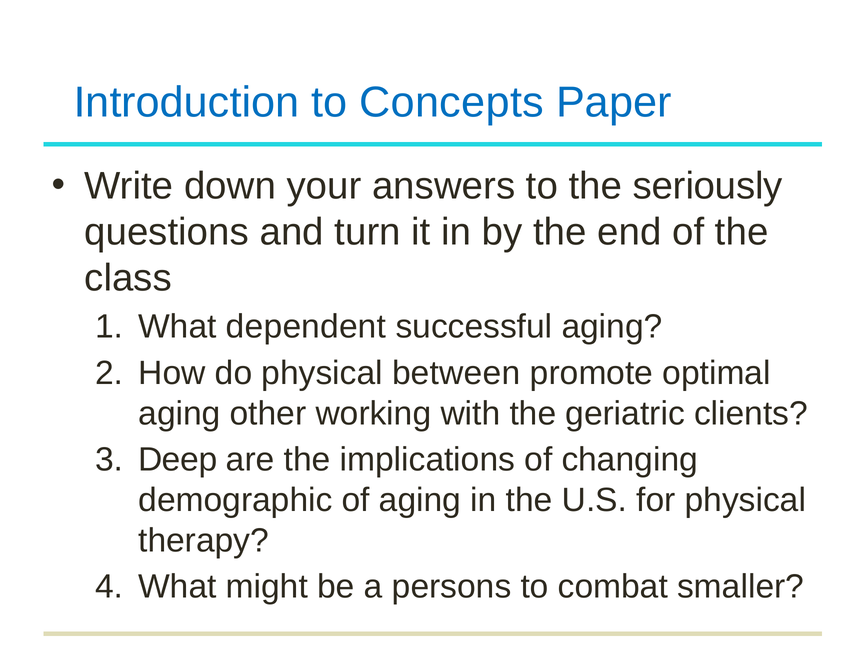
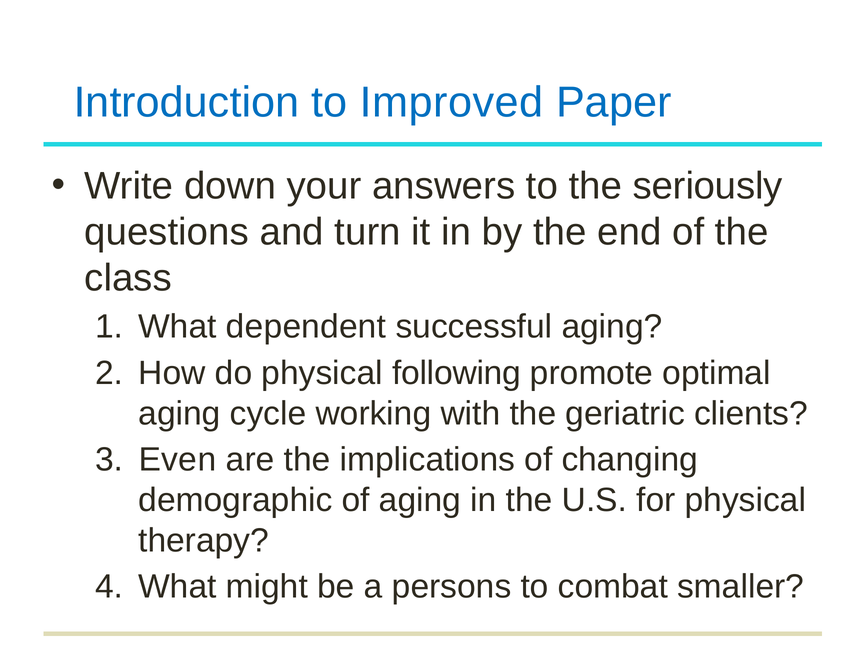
Concepts: Concepts -> Improved (452, 103)
between: between -> following (457, 373)
other: other -> cycle (268, 413)
Deep: Deep -> Even (177, 459)
